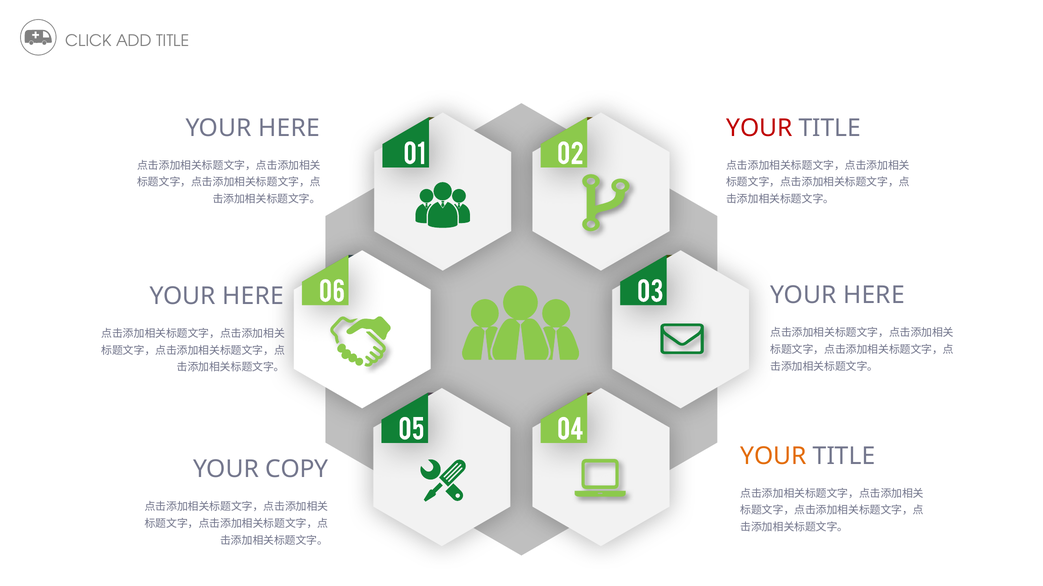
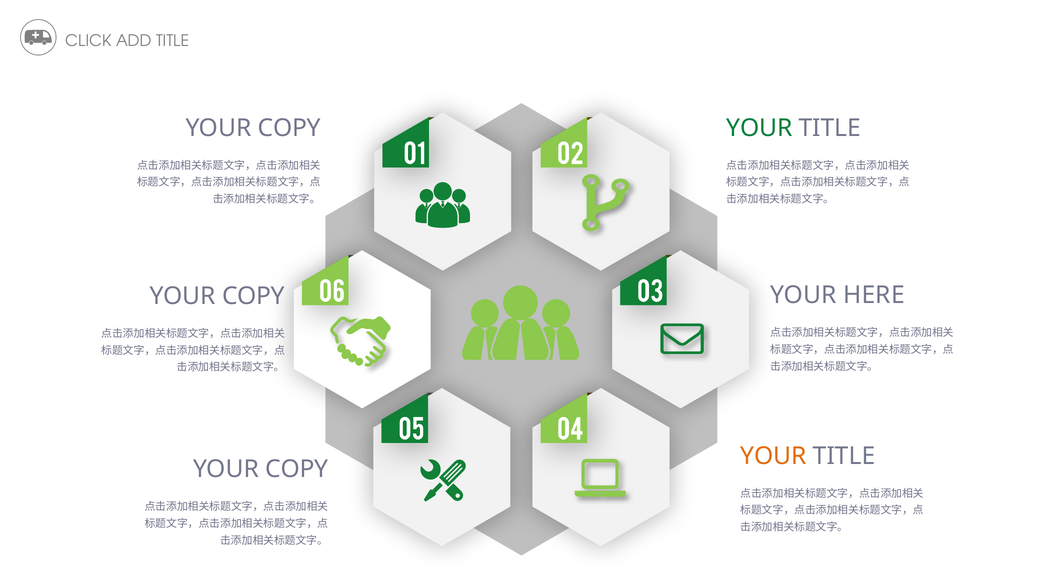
HERE: HERE -> COPY (289, 128)
YOUR colour: red -> green (759, 128)
HERE: HERE -> COPY (253, 297)
